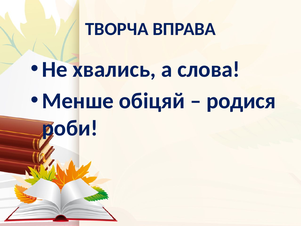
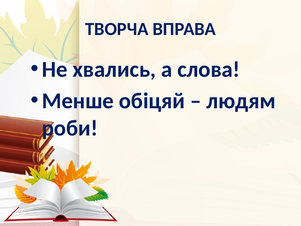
родися: родися -> людям (241, 101)
